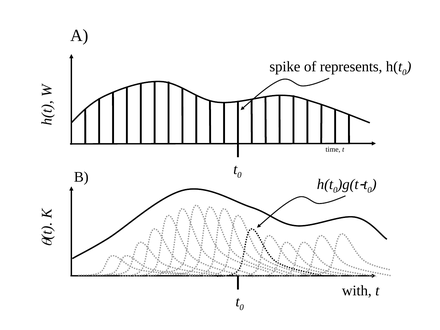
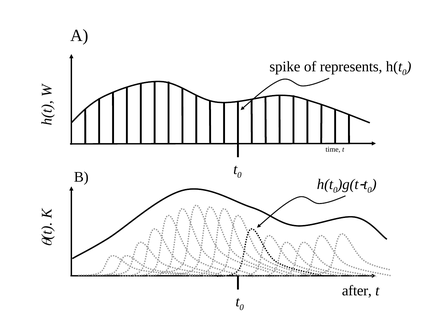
with: with -> after (357, 290)
